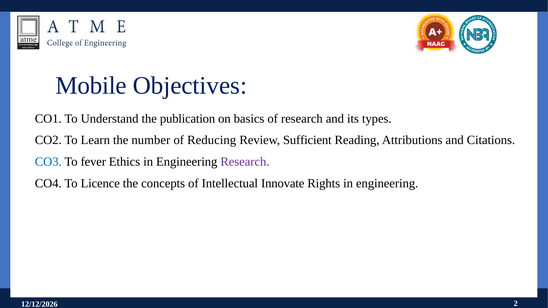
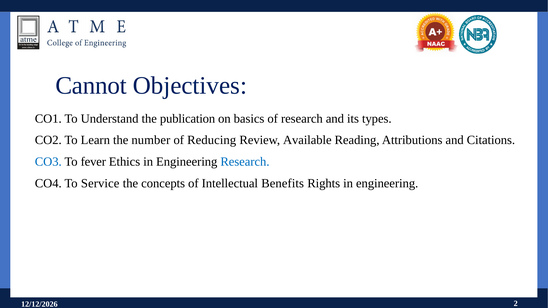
Mobile: Mobile -> Cannot (91, 86)
Sufficient: Sufficient -> Available (307, 140)
Research colour: purple -> blue (245, 162)
Licence: Licence -> Service (100, 183)
Innovate: Innovate -> Benefits (283, 183)
